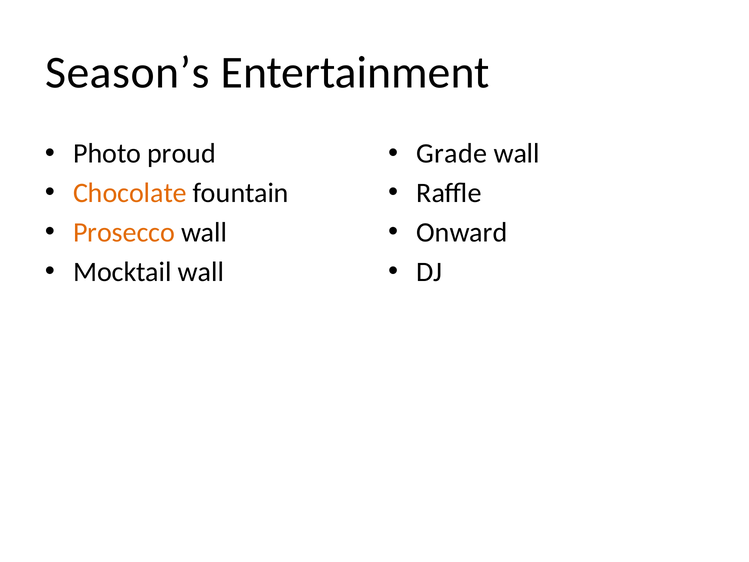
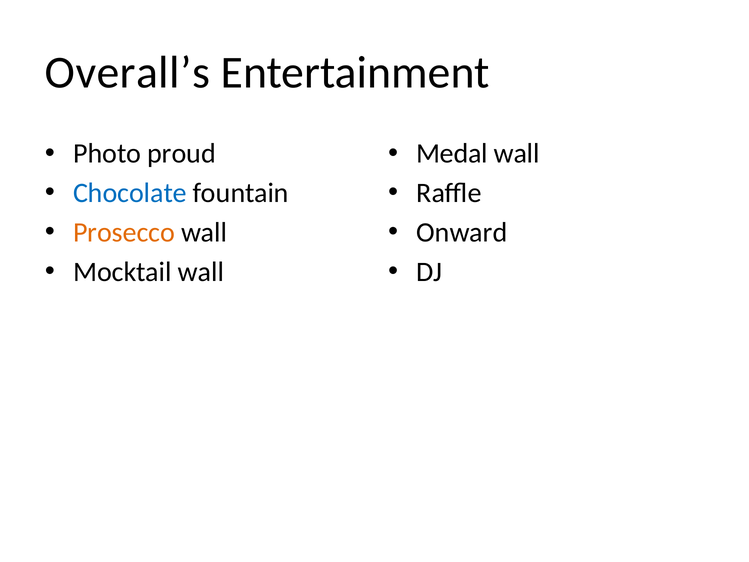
Season’s: Season’s -> Overall’s (127, 73)
Grade: Grade -> Medal (452, 154)
Chocolate colour: orange -> blue (130, 193)
